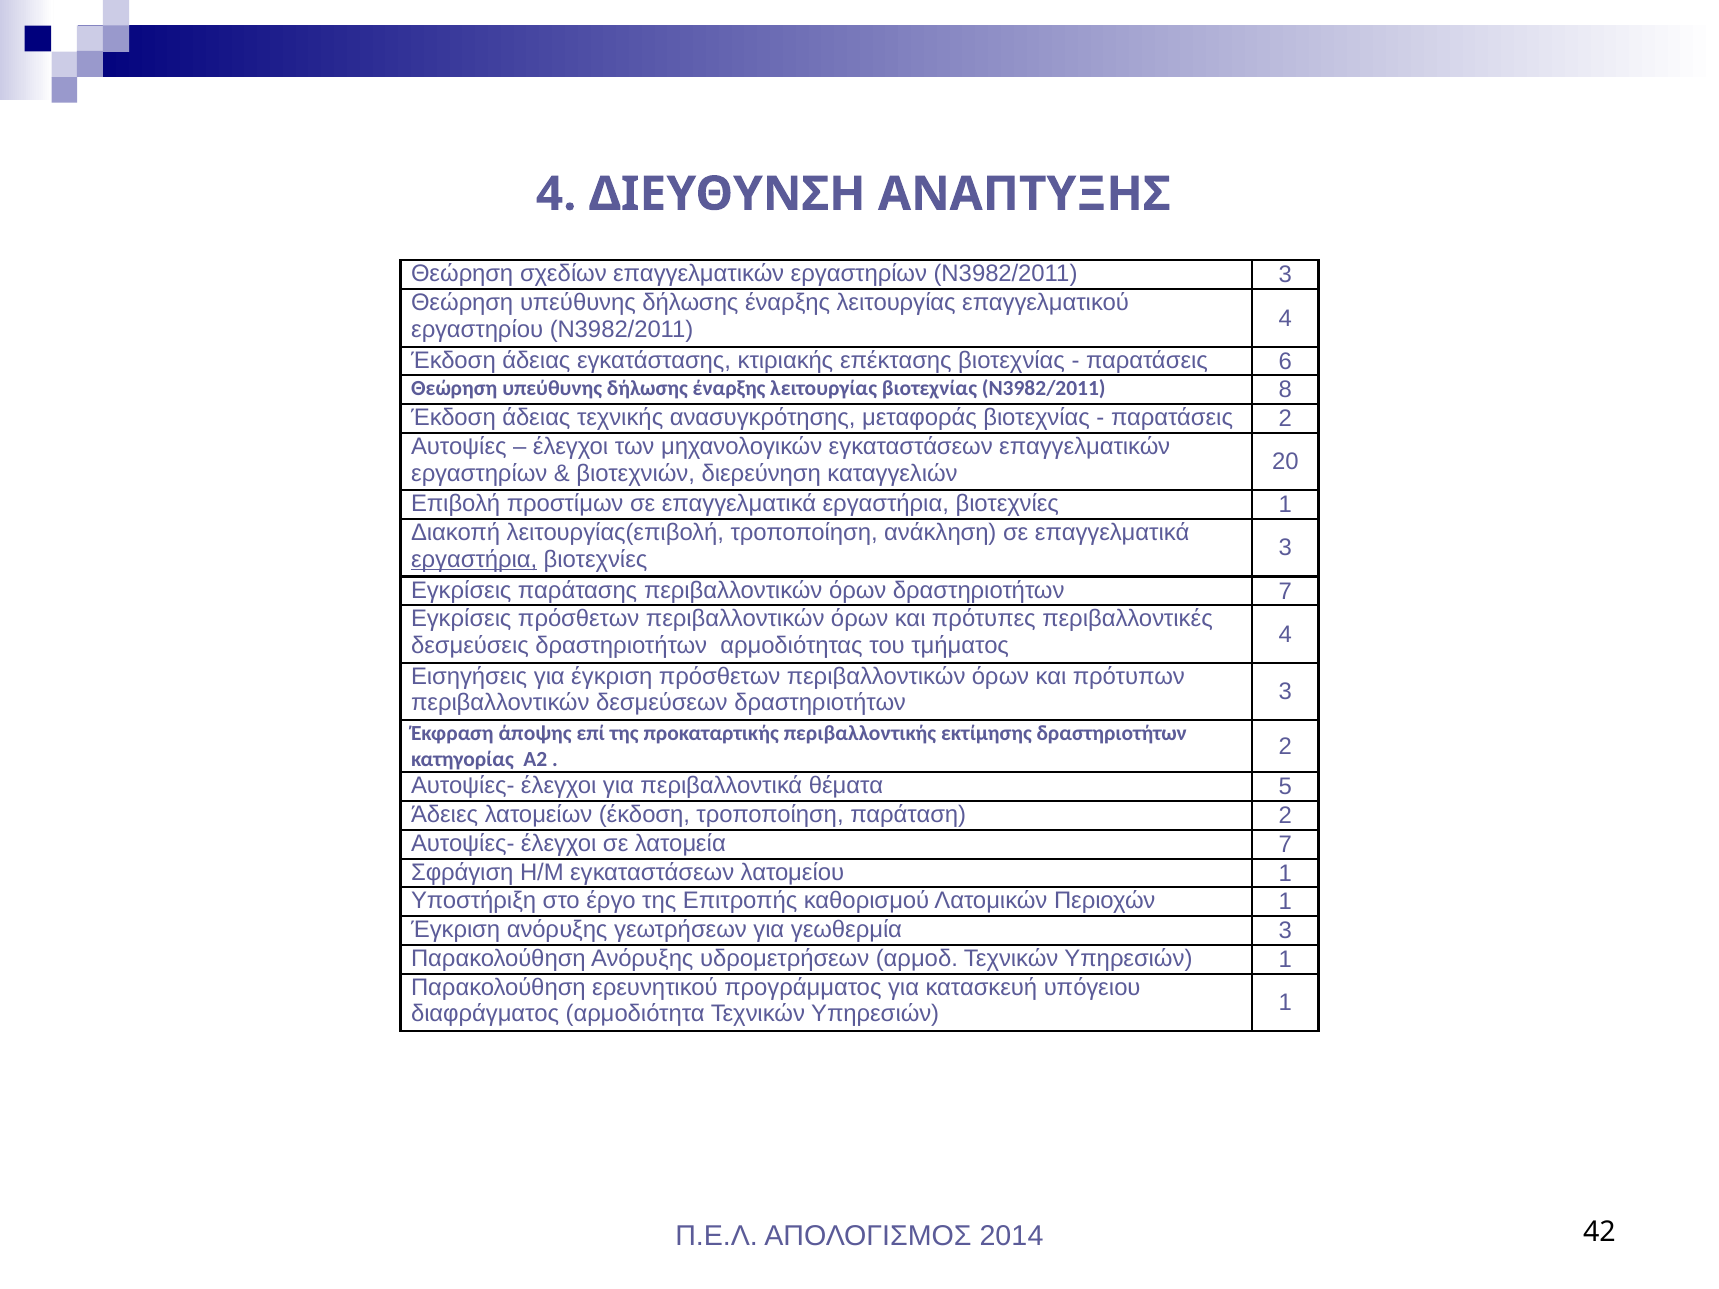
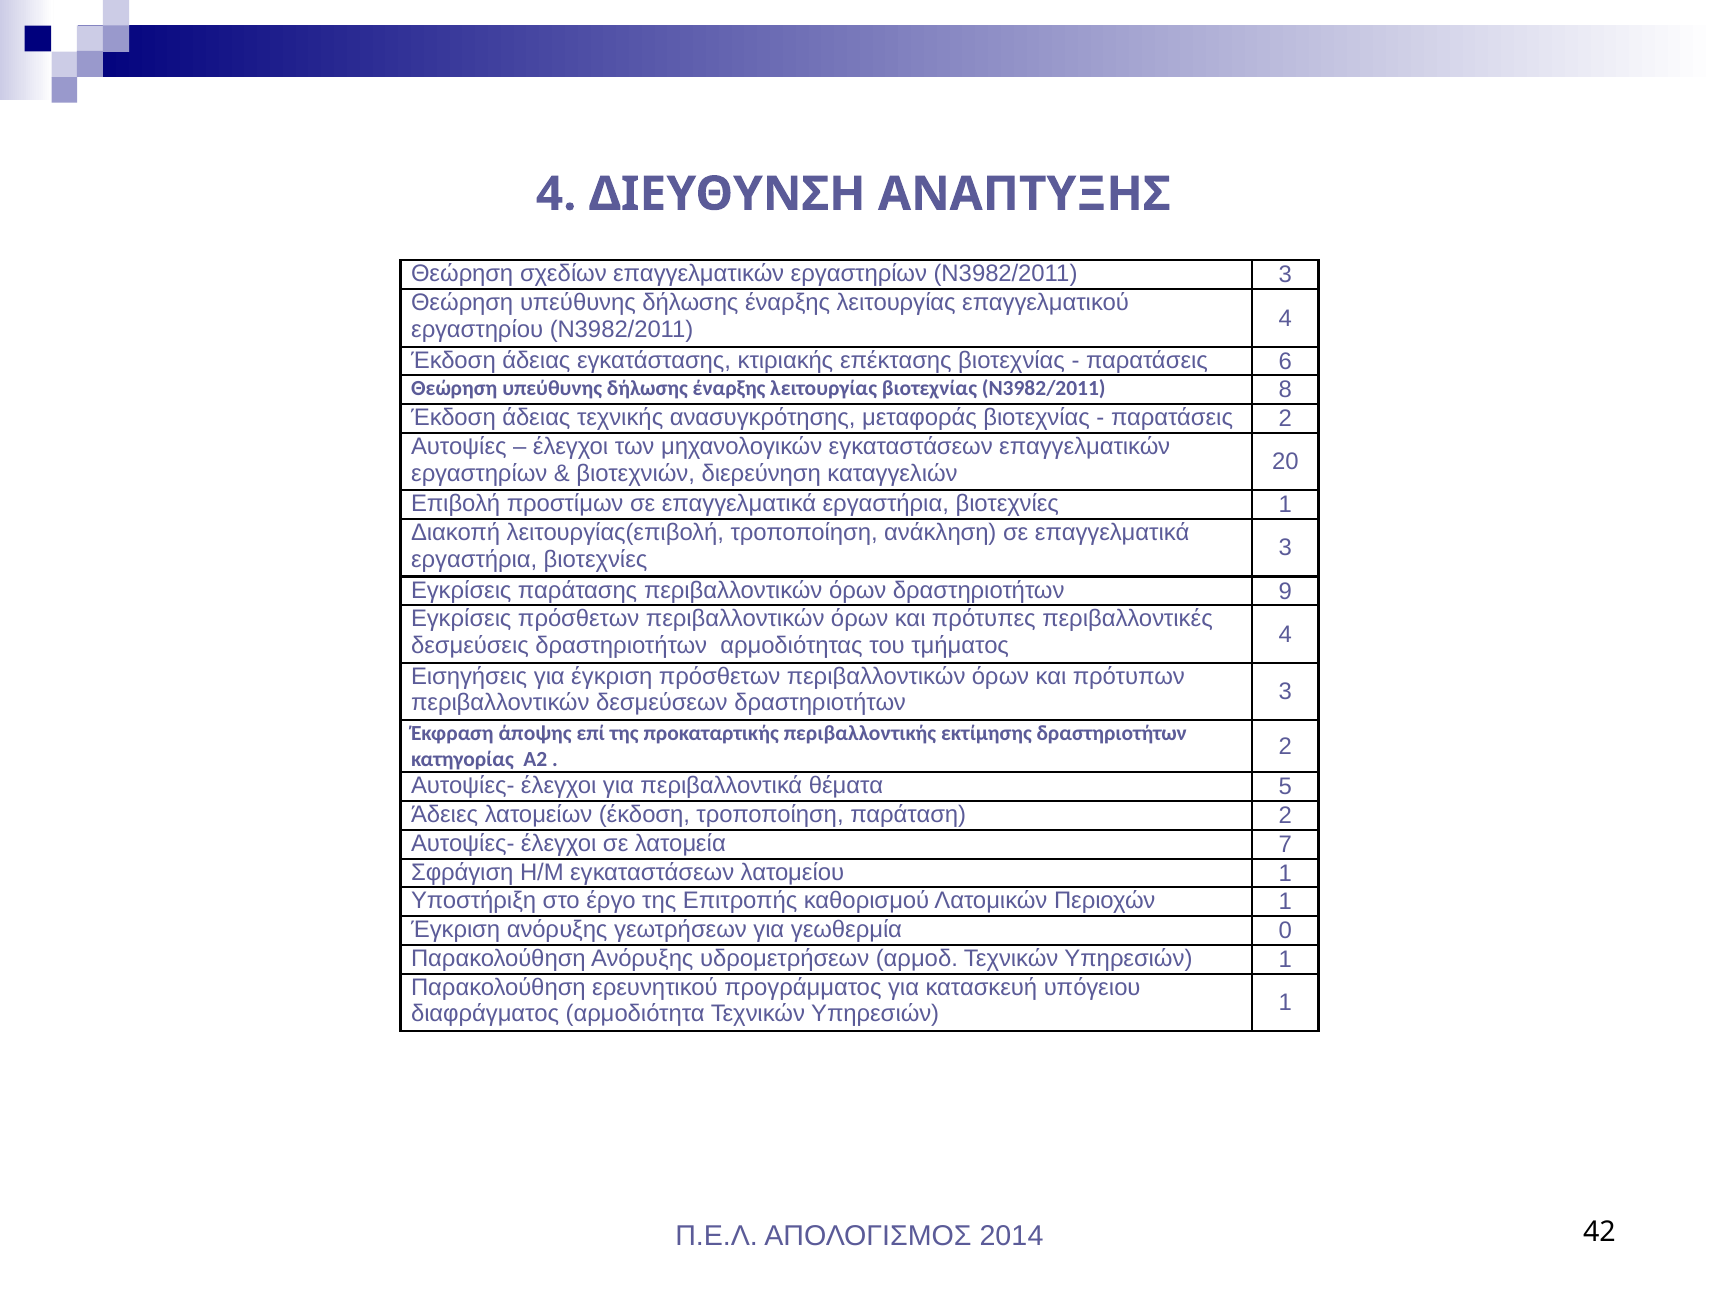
εργαστήρια underline: present -> none (474, 559)
δραστηριοτήτων 7: 7 -> 9 (1285, 591)
γεωθερμία 3: 3 -> 0 (1285, 931)
